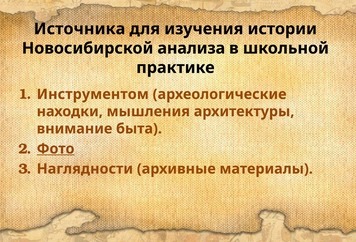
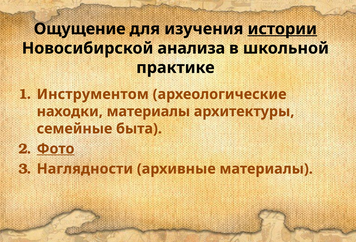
Источника: Источника -> Ощущение (80, 29)
истории underline: none -> present (282, 29)
находки мышления: мышления -> материалы (148, 112)
внимание: внимание -> семейные (74, 129)
